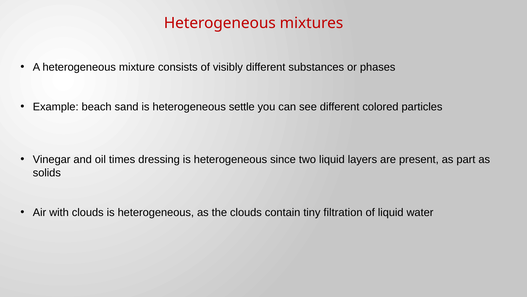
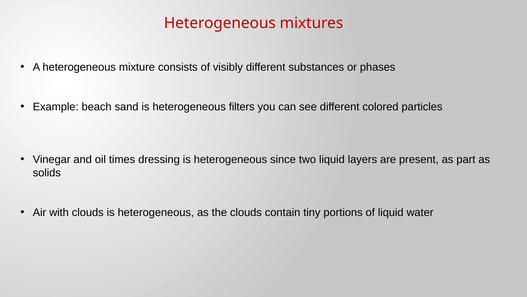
settle: settle -> filters (242, 107)
filtration: filtration -> portions (343, 212)
